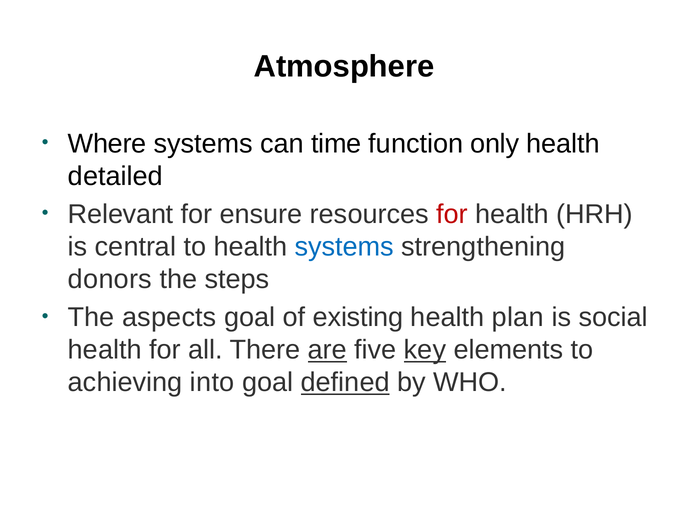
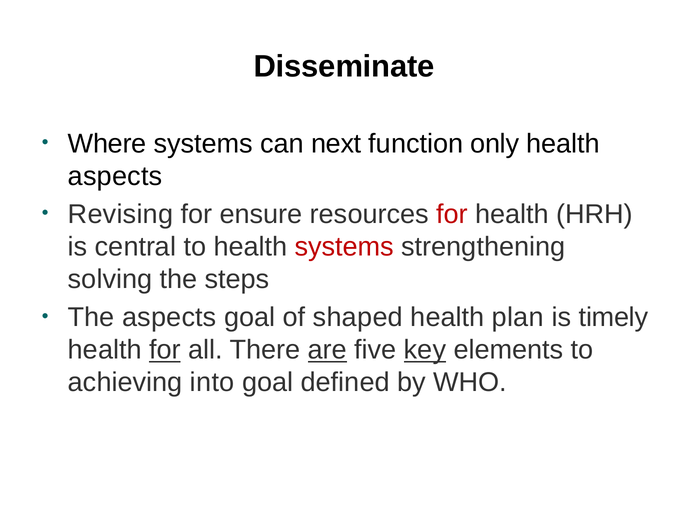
Atmosphere: Atmosphere -> Disseminate (344, 67)
time: time -> next (336, 144)
detailed: detailed -> aspects (115, 176)
Relevant: Relevant -> Revising (121, 214)
systems colour: blue -> red (344, 247)
donors: donors -> solving (110, 279)
existing: existing -> shaped (358, 317)
social: social -> timely (614, 317)
for underline: none -> present (165, 350)
defined underline: present -> none (345, 382)
